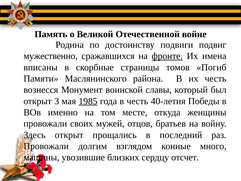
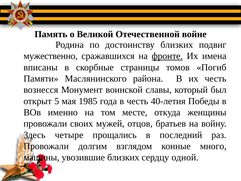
достоинству подвиги: подвиги -> близких (177, 45)
3: 3 -> 5 (57, 101)
1985 underline: present -> none (88, 101)
Здесь открыт: открыт -> четыре (69, 135)
отсчет: отсчет -> одной (185, 157)
